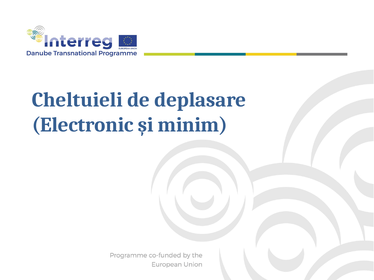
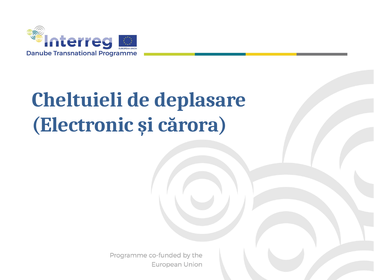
minim: minim -> cărora (193, 125)
